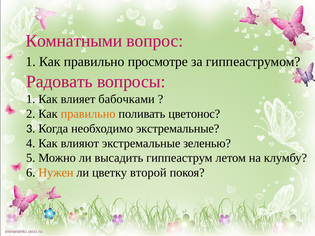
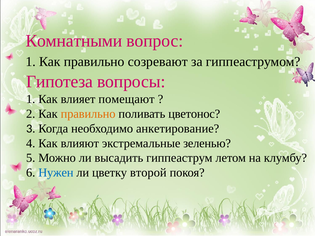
просмотре: просмотре -> созревают (158, 62)
Радовать: Радовать -> Гипотеза (59, 82)
бабочками: бабочками -> помещают (127, 99)
необходимо экстремальные: экстремальные -> анкетирование (178, 129)
Нужен colour: orange -> blue (56, 173)
